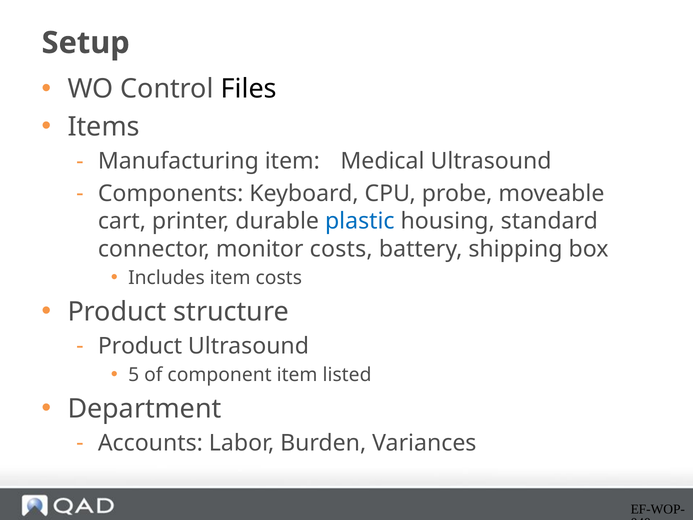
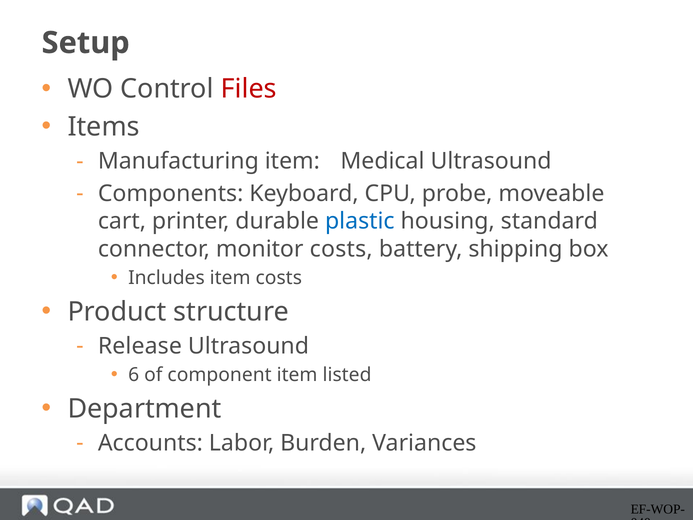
Files colour: black -> red (249, 89)
Product: Product -> Release (140, 346)
5: 5 -> 6 (134, 375)
